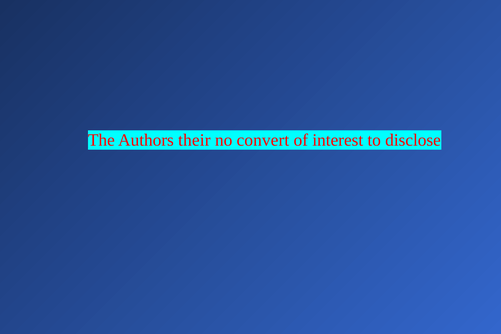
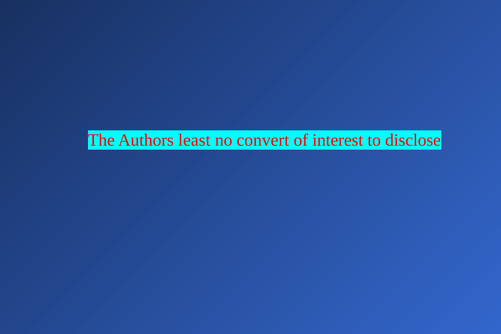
their: their -> least (194, 140)
